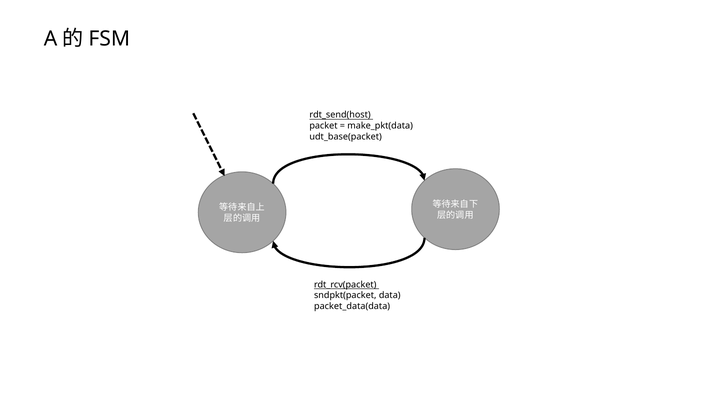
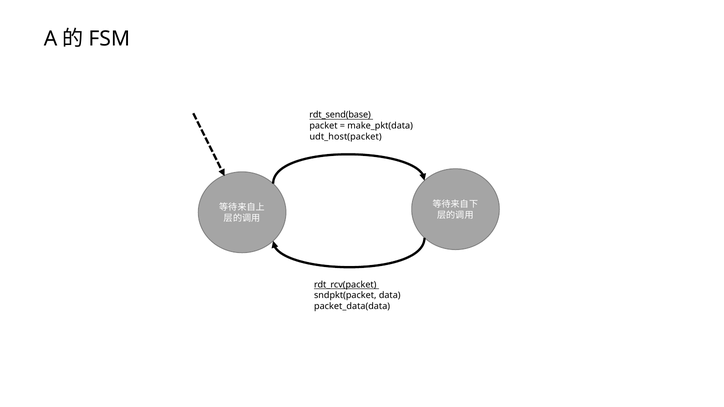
rdt_send(host: rdt_send(host -> rdt_send(base (340, 115)
udt_base(packet: udt_base(packet -> udt_host(packet (346, 137)
